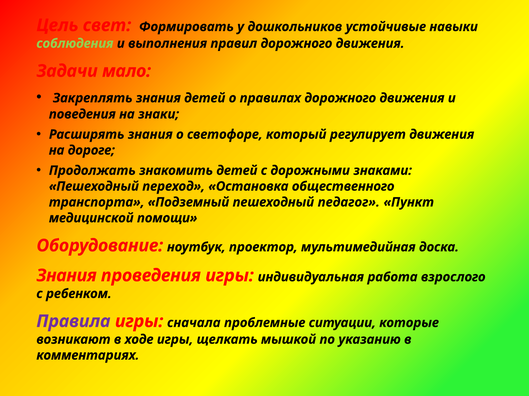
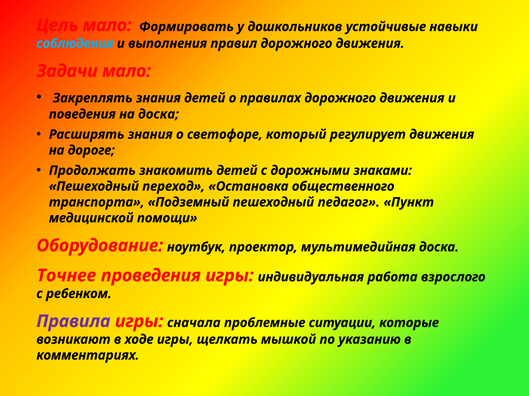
Цель свет: свет -> мало (107, 25)
соблюдения colour: light green -> light blue (75, 44)
на знаки: знаки -> доска (159, 114)
Знания: Знания -> Точнее (66, 276)
